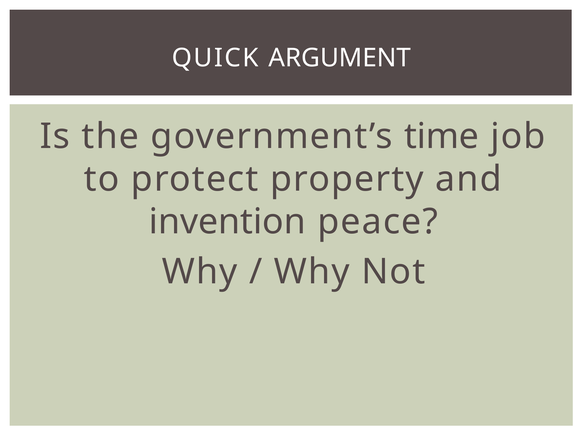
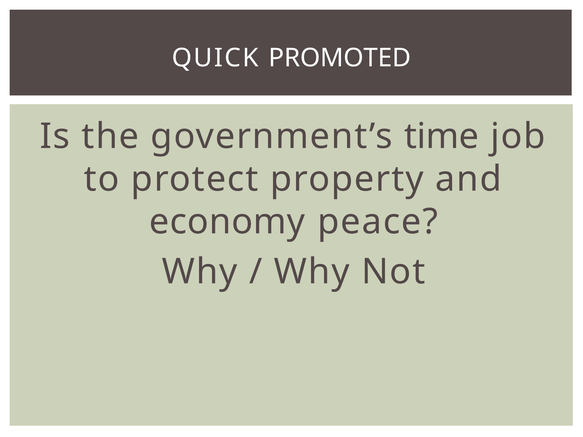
ARGUMENT: ARGUMENT -> PROMOTED (340, 58)
invention: invention -> economy (227, 222)
